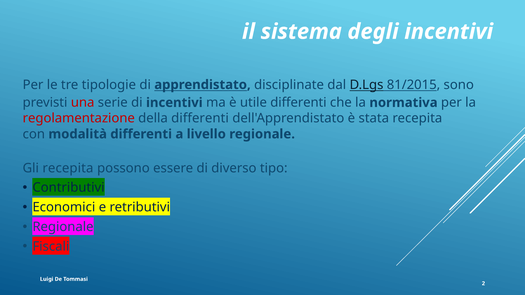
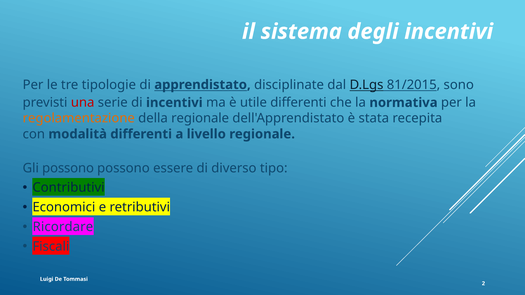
regolamentazione colour: red -> orange (79, 118)
della differenti: differenti -> regionale (200, 118)
Gli recepita: recepita -> possono (68, 168)
Regionale: Regionale -> Ricordare (63, 227)
